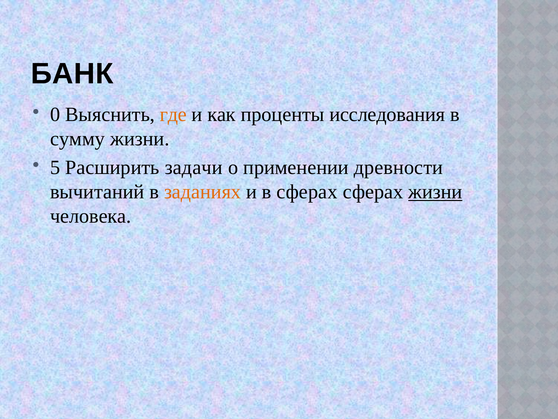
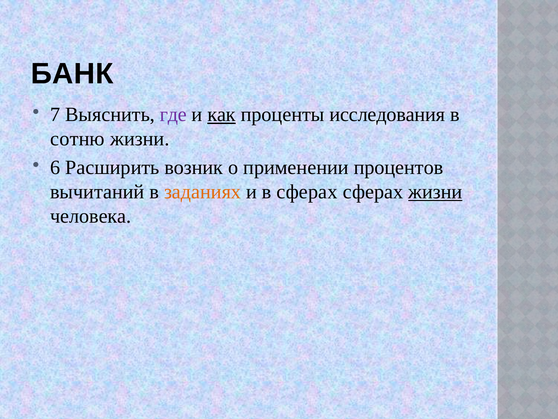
0: 0 -> 7 (55, 114)
где colour: orange -> purple (173, 114)
как underline: none -> present (222, 114)
сумму: сумму -> сотню (77, 139)
5: 5 -> 6 (55, 167)
задачи: задачи -> возник (194, 167)
древности: древности -> процентов (399, 167)
